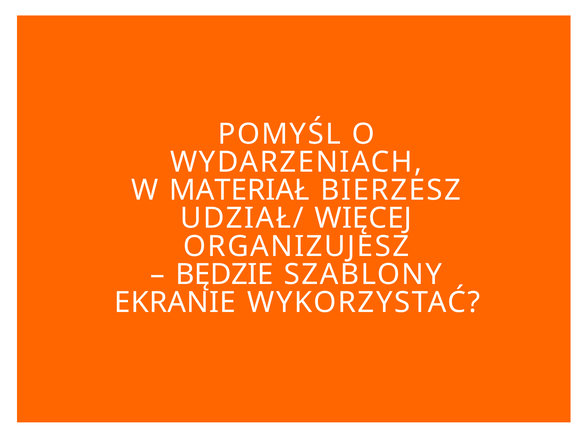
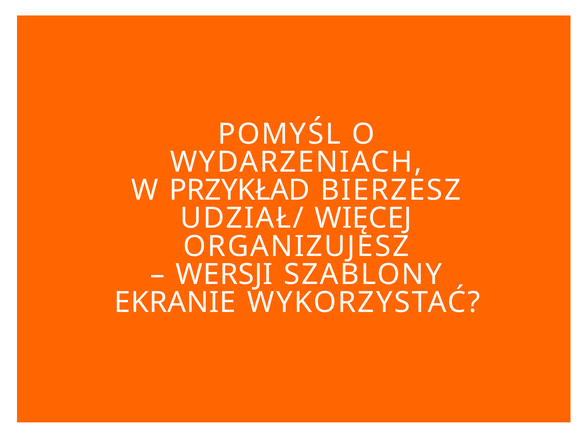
MATERIAŁ: MATERIAŁ -> PRZYKŁAD (240, 190)
BĘDZIE: BĘDZIE -> WERSJI (224, 274)
